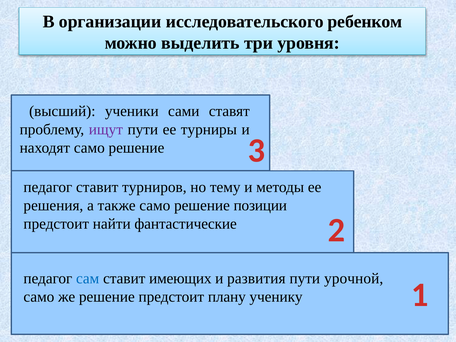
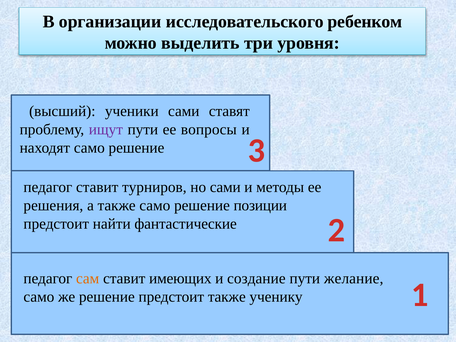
турниры: турниры -> вопросы (209, 129)
но тему: тему -> сами (225, 187)
сам colour: blue -> orange (88, 278)
развития: развития -> создание (256, 278)
урочной: урочной -> желание (354, 278)
предстоит плану: плану -> также (227, 297)
